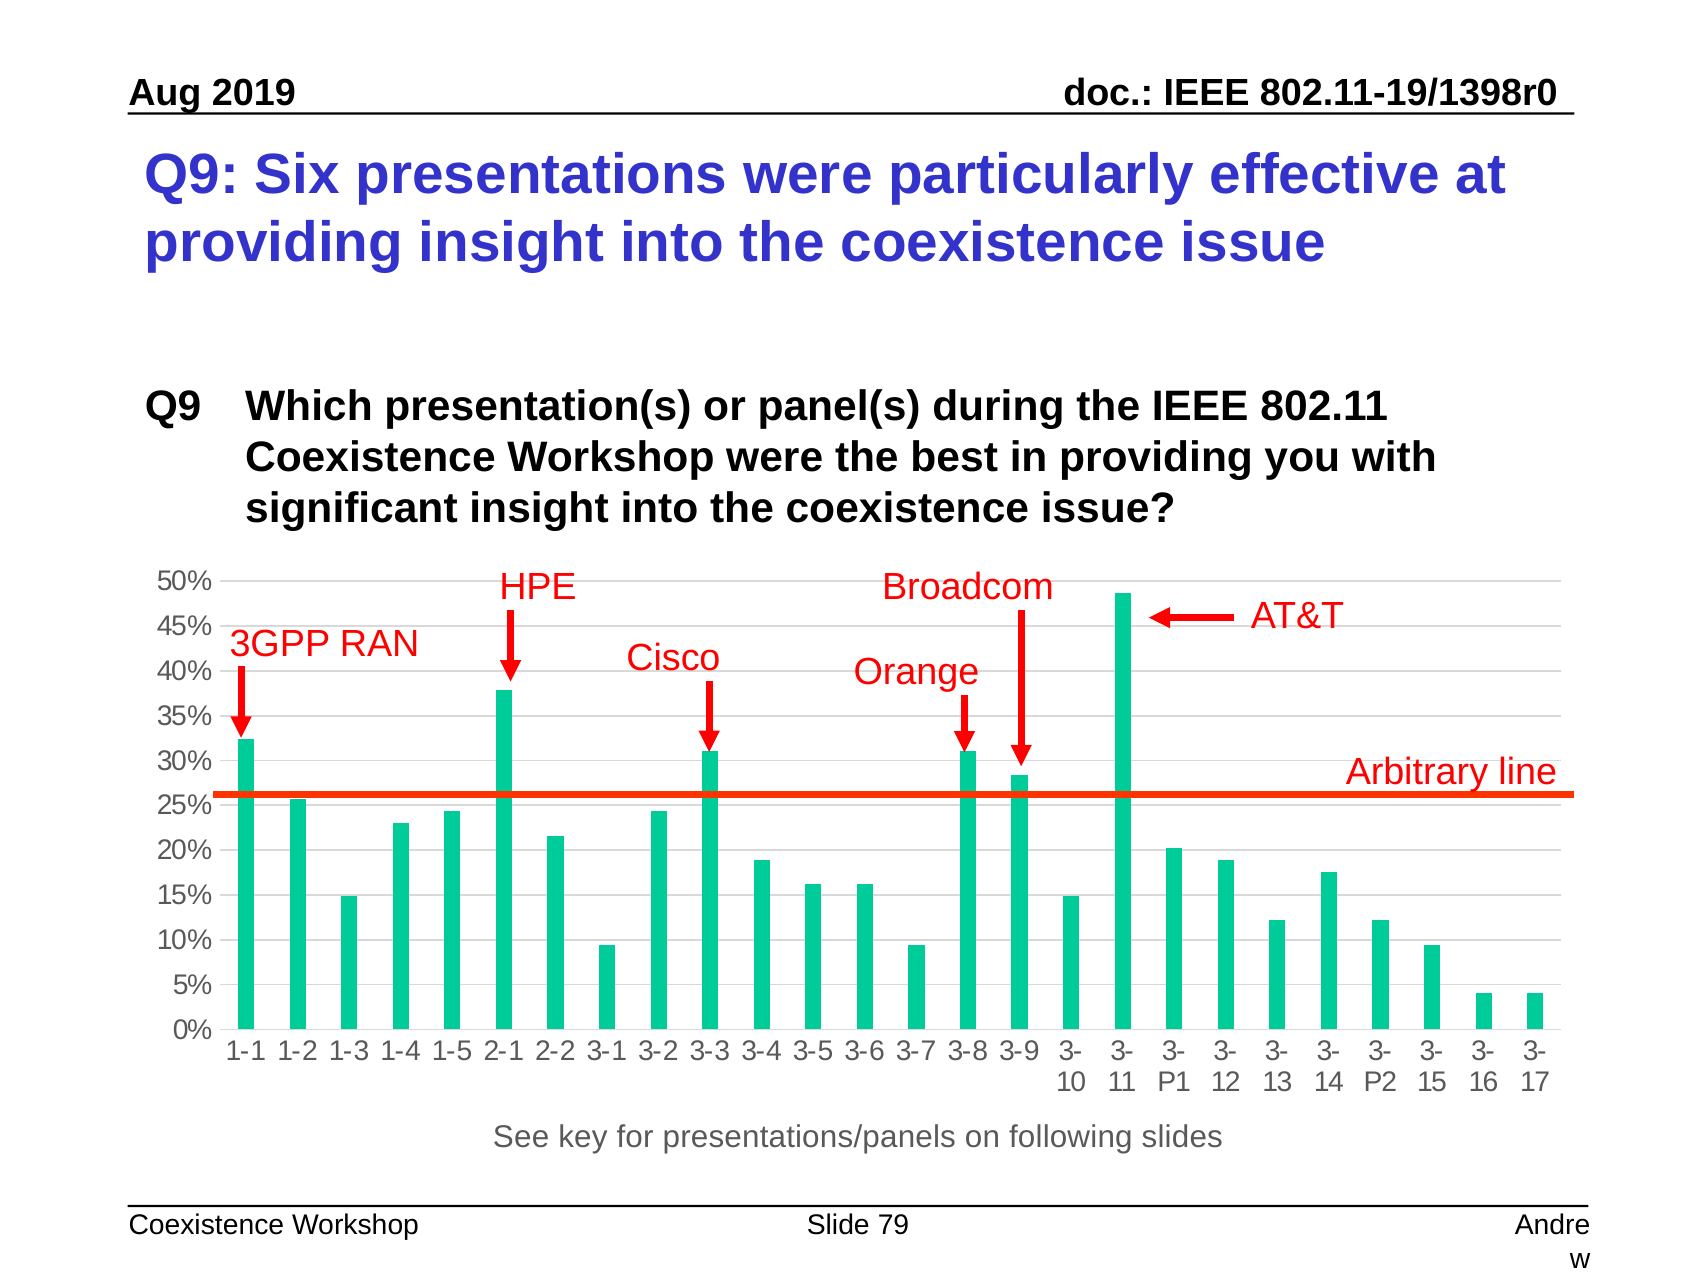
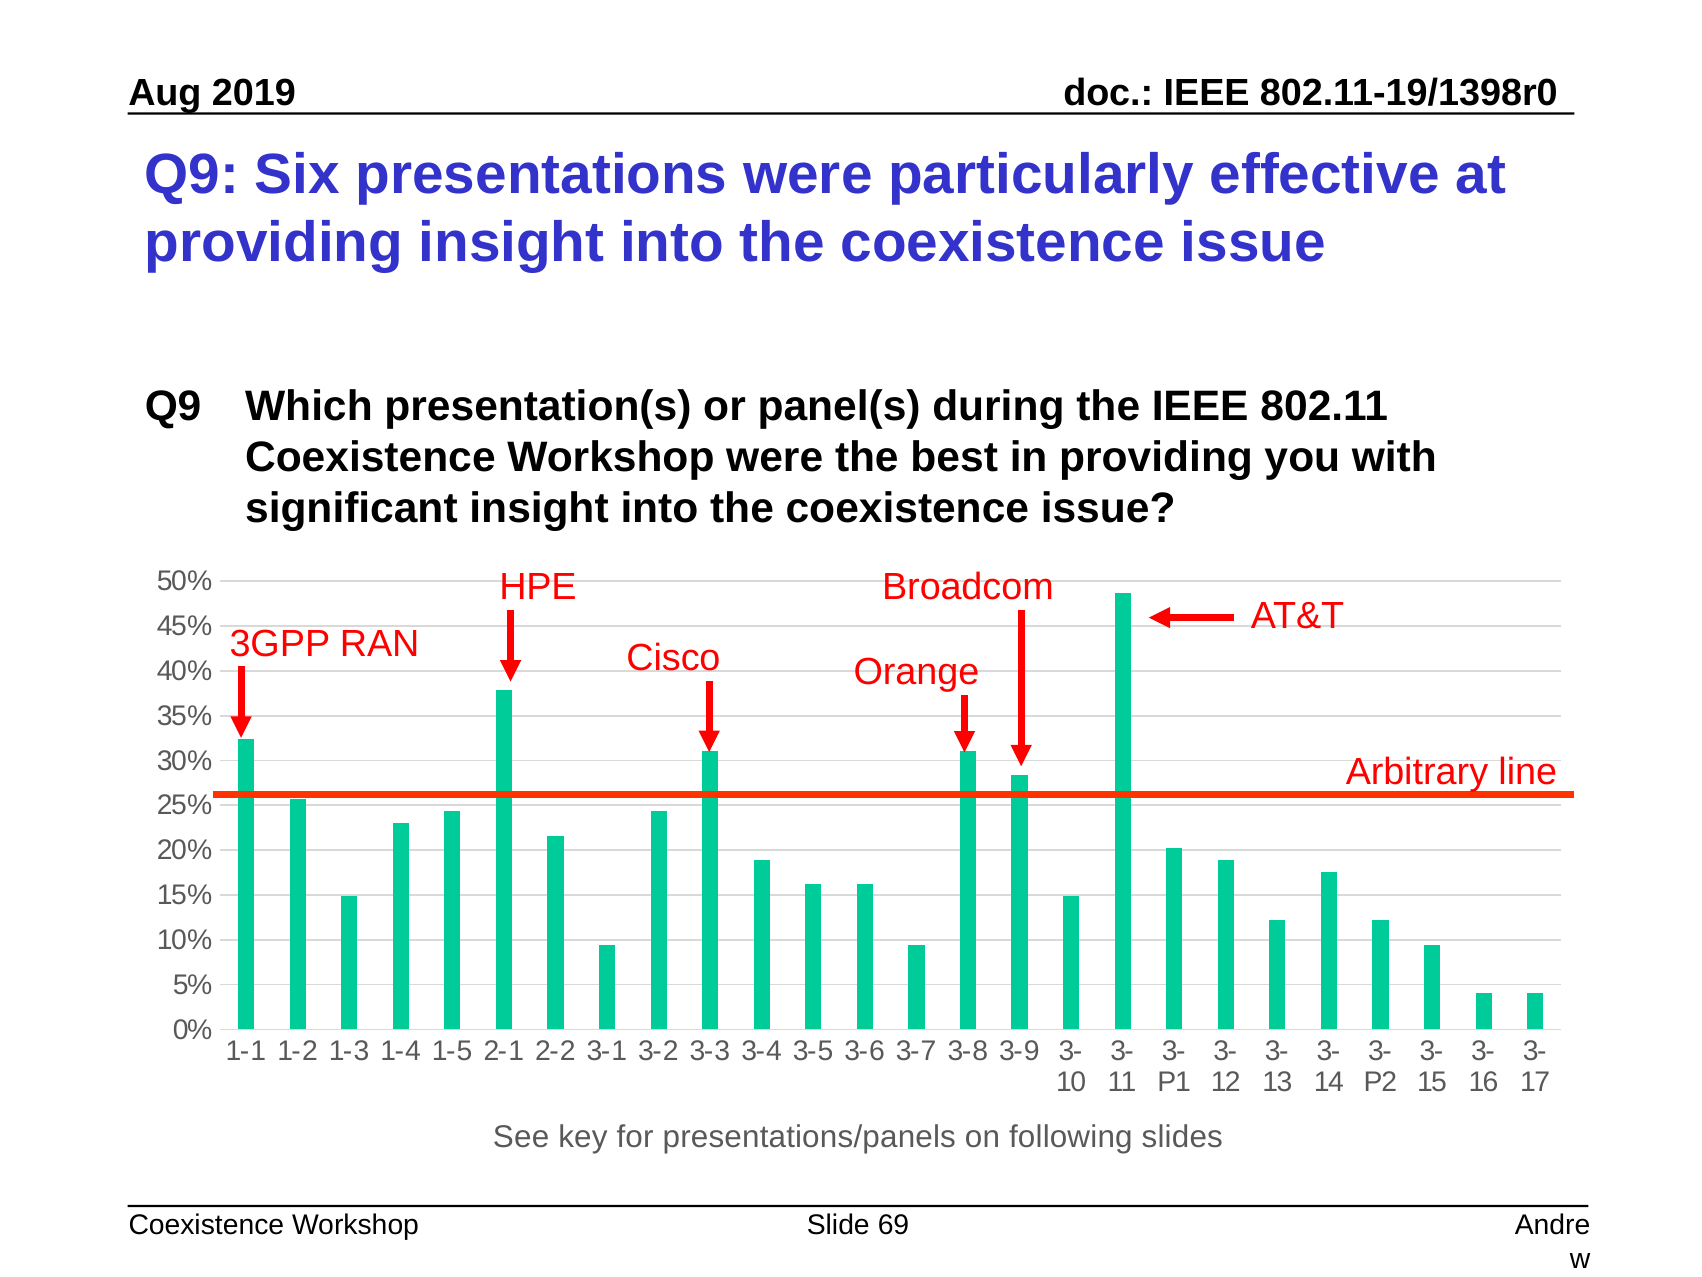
79: 79 -> 69 (894, 1224)
